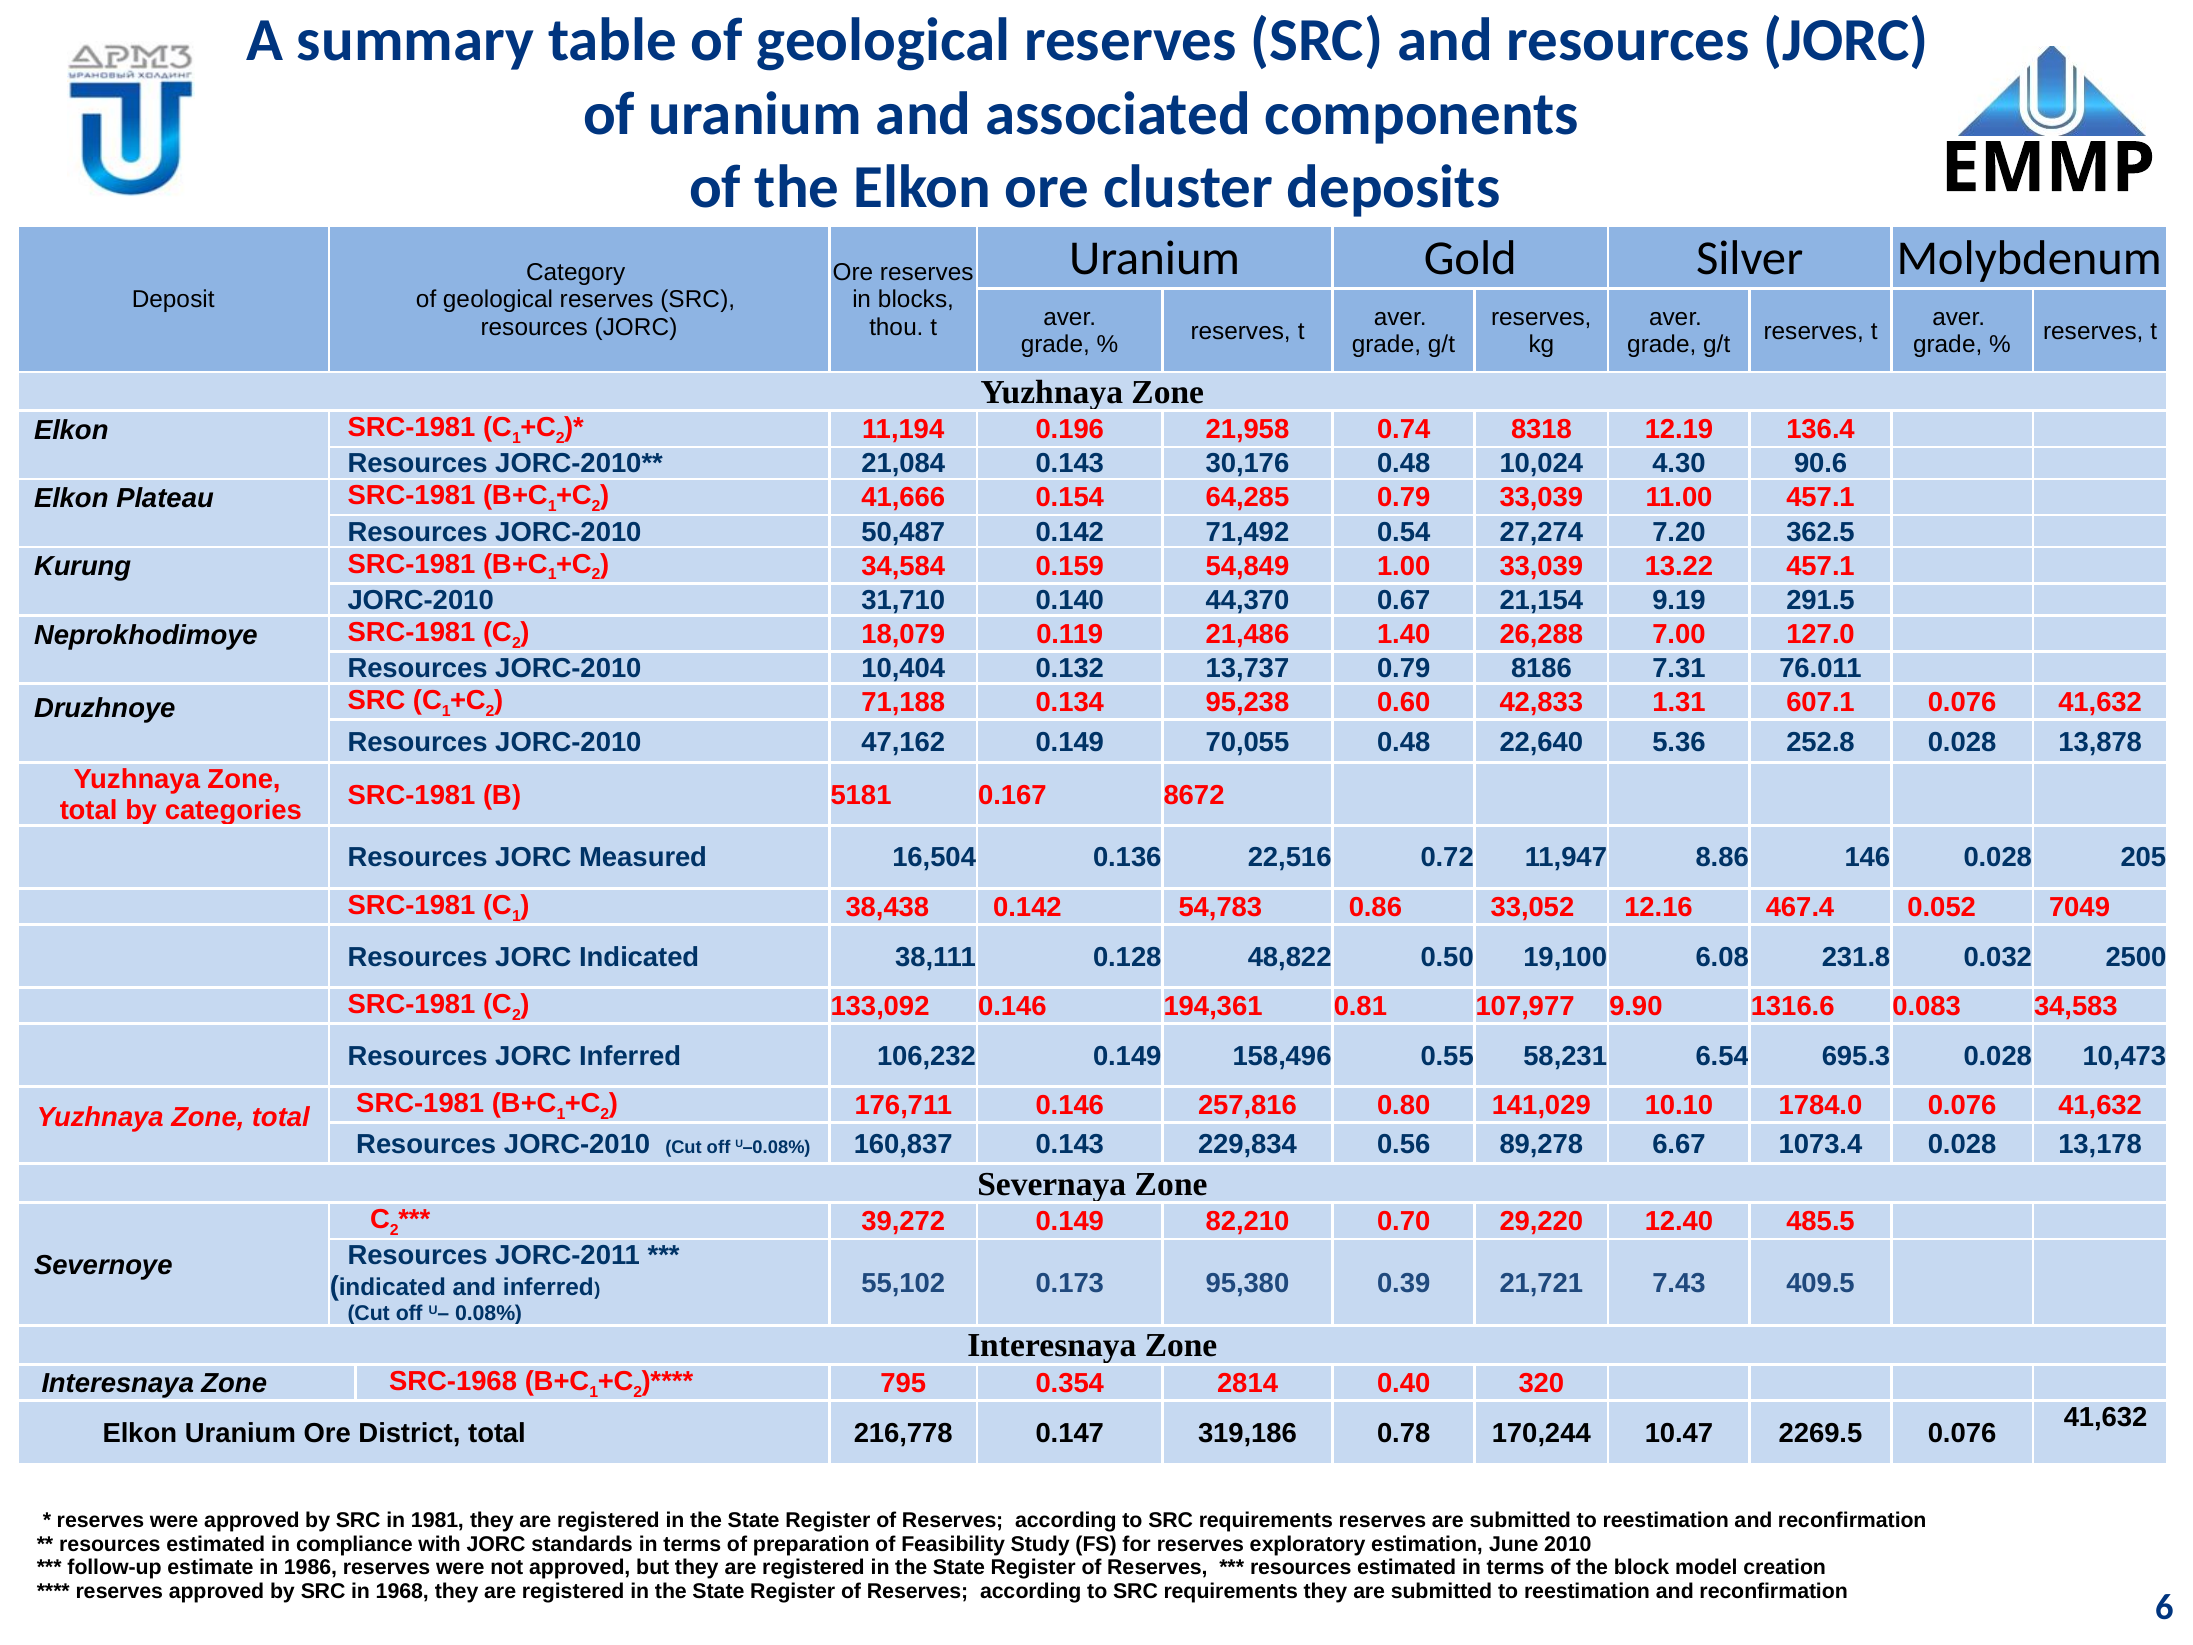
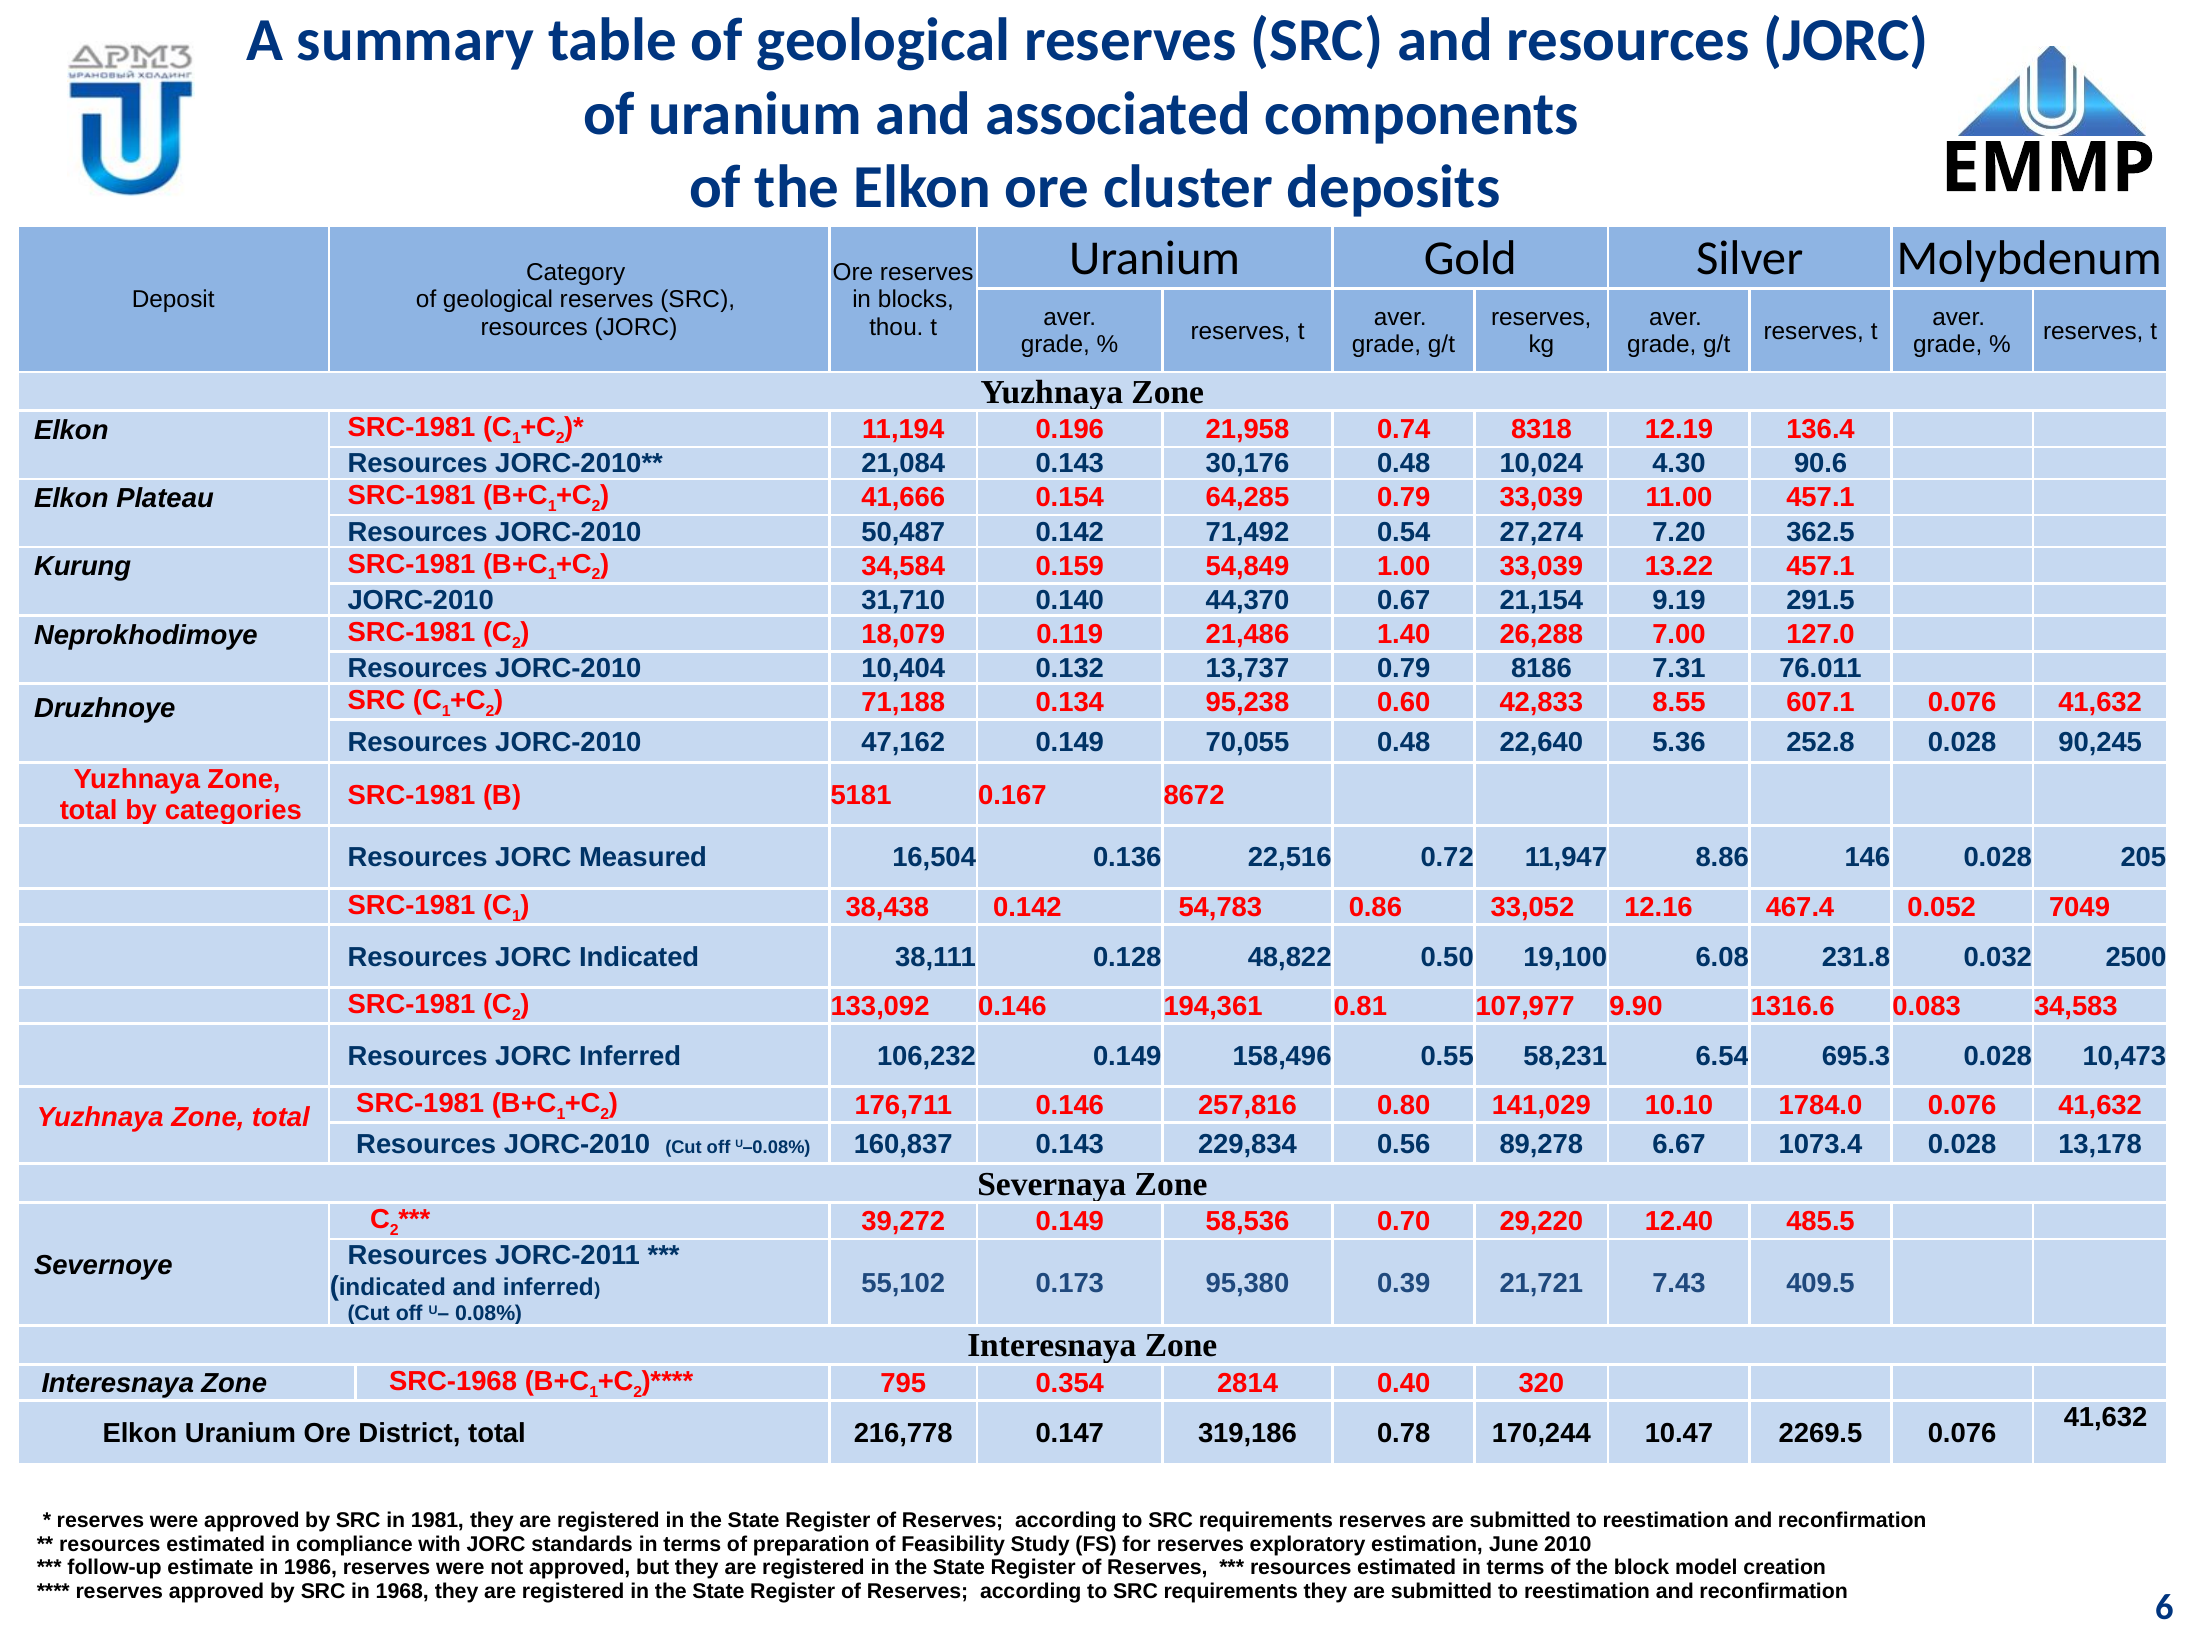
1.31: 1.31 -> 8.55 (1679, 702)
13,878: 13,878 -> 90,245 (2100, 742)
82,210: 82,210 -> 58,536 (1248, 1221)
